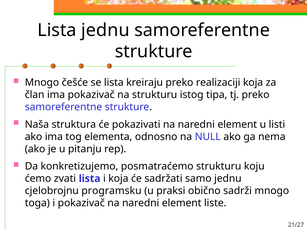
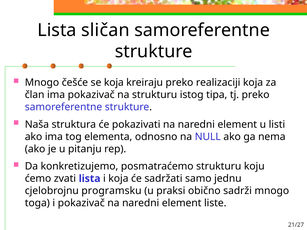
Lista jednu: jednu -> sličan (105, 30)
se lista: lista -> koja (114, 83)
